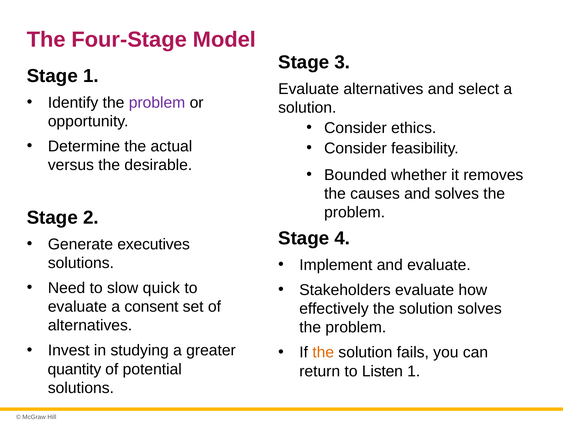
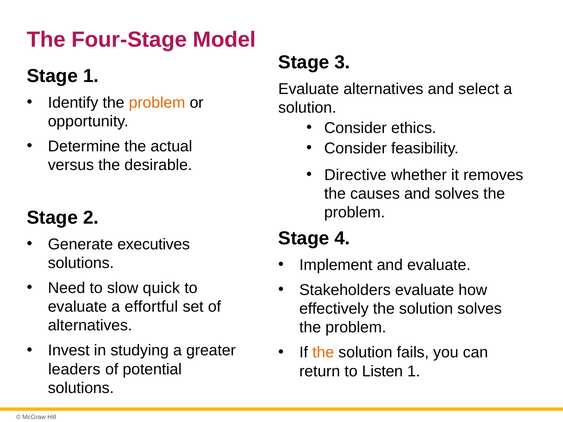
problem colour: purple -> orange (157, 103)
Bounded: Bounded -> Directive (355, 175)
consent: consent -> effortful (151, 307)
quantity: quantity -> leaders (74, 369)
